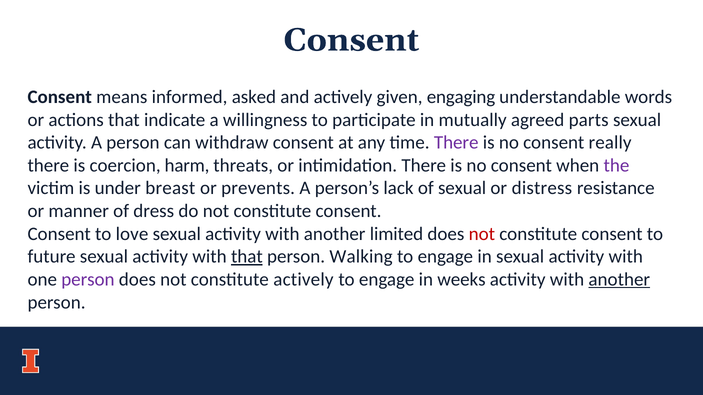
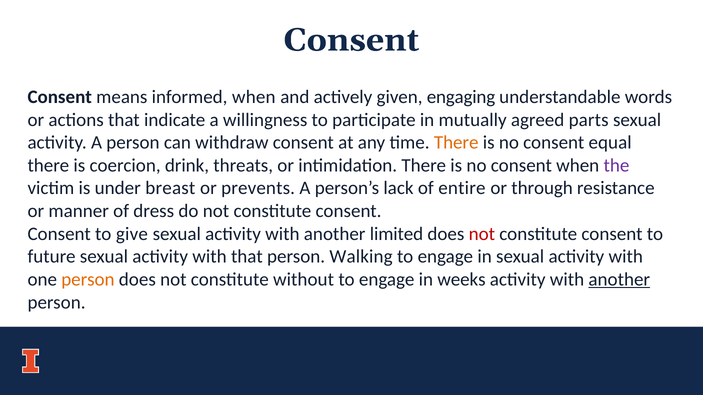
informed asked: asked -> when (254, 97)
There colour: purple -> orange (456, 143)
really: really -> equal (610, 143)
harm: harm -> drink (187, 166)
of sexual: sexual -> entire (462, 188)
distress: distress -> through (542, 188)
love: love -> give (132, 234)
that underline: present -> none (247, 257)
person colour: purple -> orange (88, 280)
constitute actively: actively -> without (304, 280)
